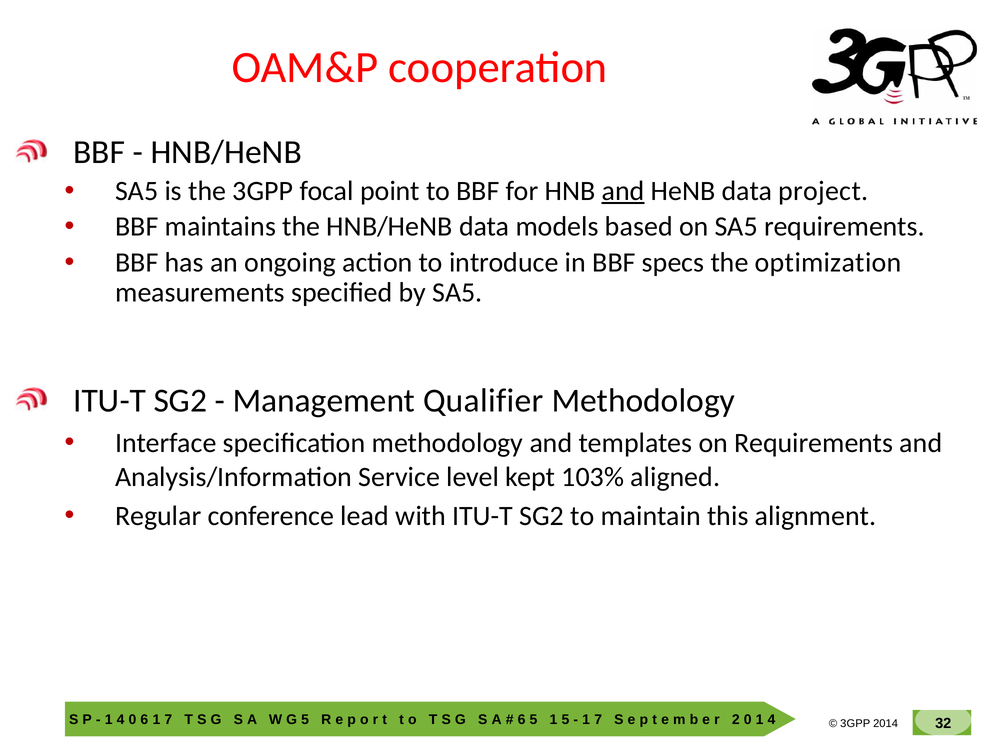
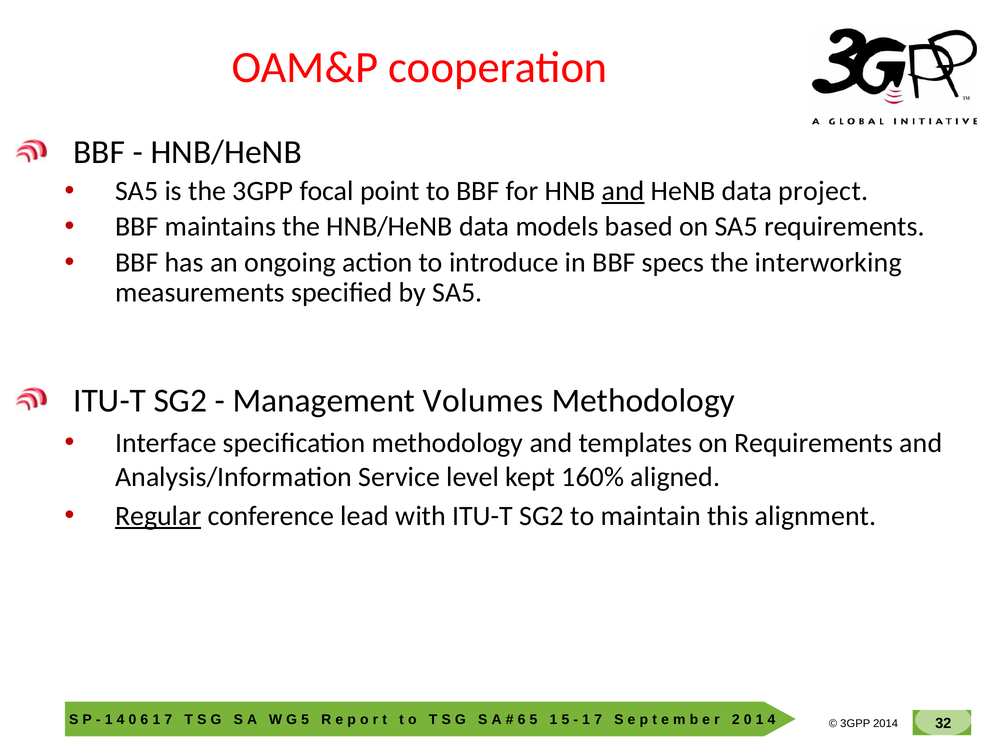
optimization: optimization -> interworking (828, 262)
Qualifier: Qualifier -> Volumes (483, 400)
103%: 103% -> 160% (593, 476)
Regular underline: none -> present (158, 516)
